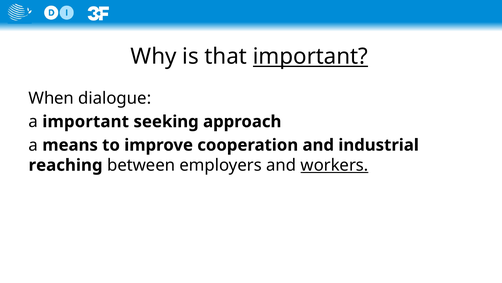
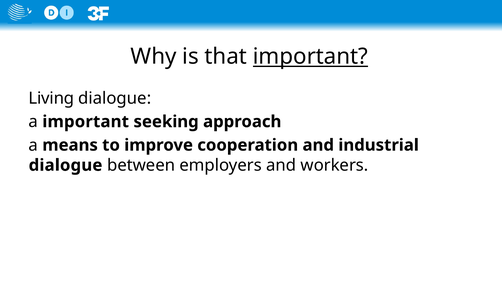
When: When -> Living (51, 98)
reaching: reaching -> dialogue (66, 165)
workers underline: present -> none (335, 165)
